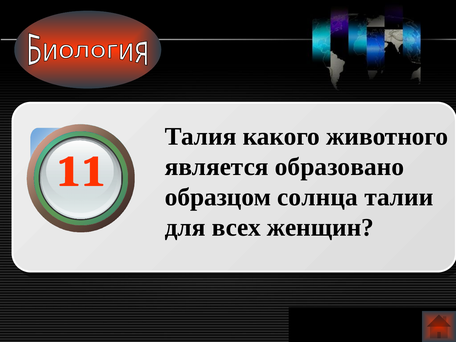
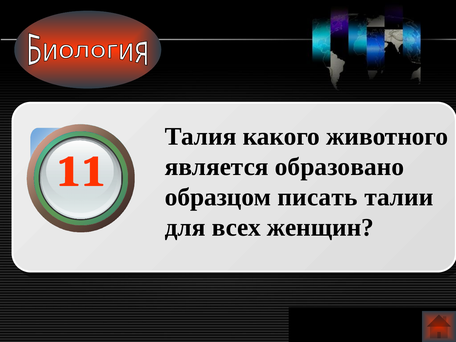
солнца: солнца -> писать (318, 197)
